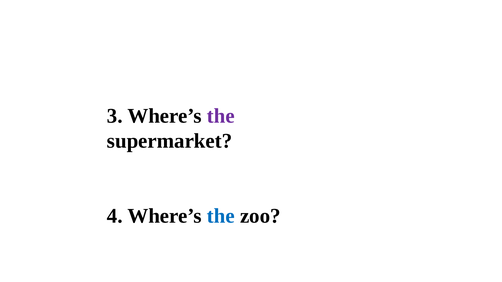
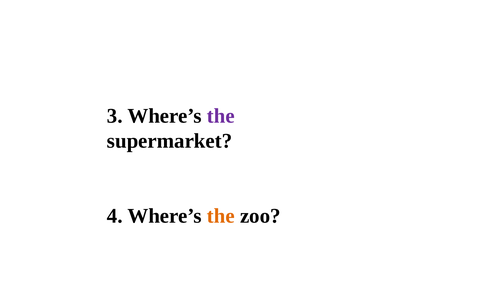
the colour: blue -> orange (221, 216)
